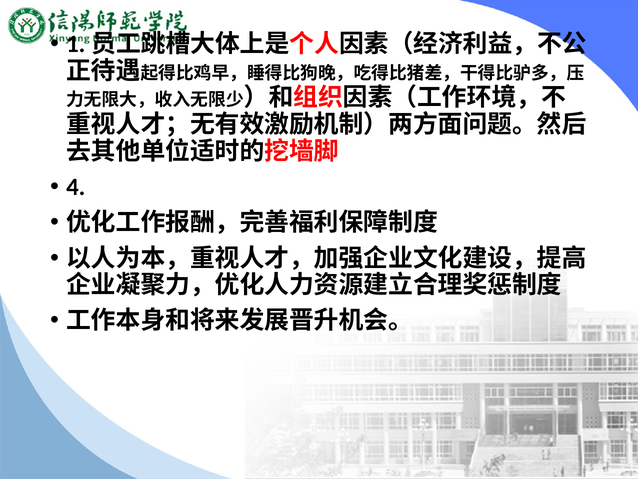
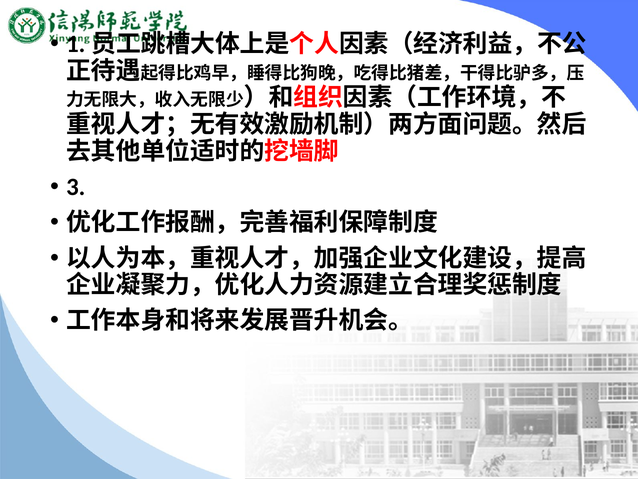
4: 4 -> 3 (76, 187)
